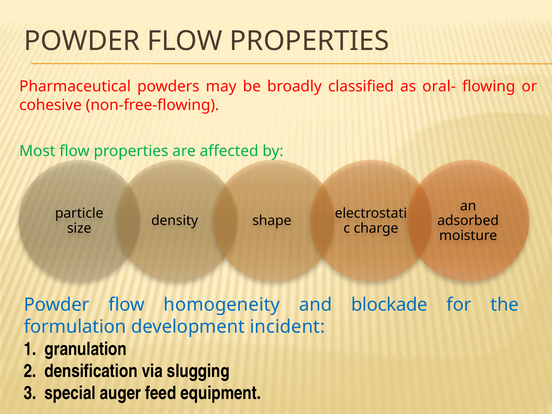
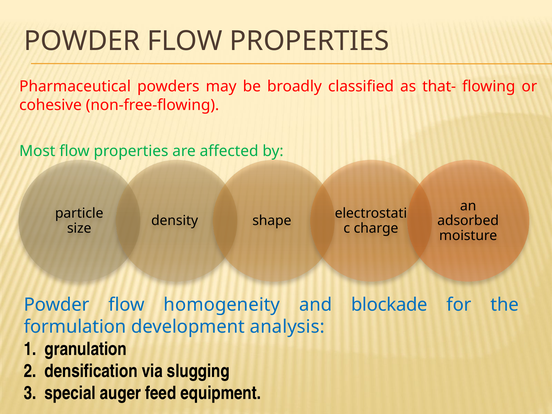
oral-: oral- -> that- (439, 87)
incident: incident -> analysis (287, 327)
